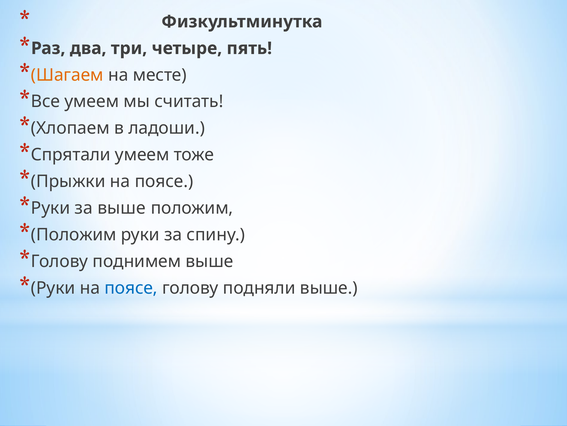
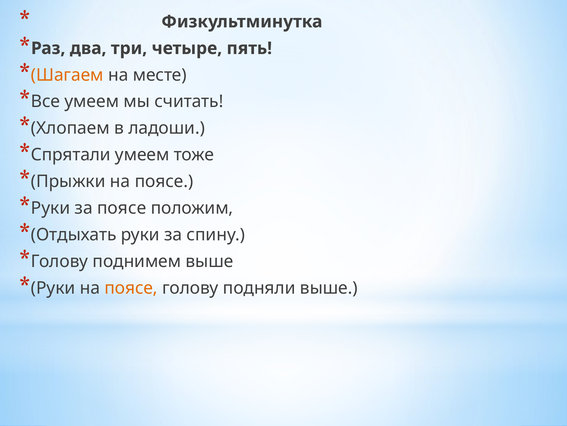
за выше: выше -> поясе (122, 208)
Положим: Положим -> Отдыхать (74, 234)
поясе colour: blue -> orange (131, 288)
